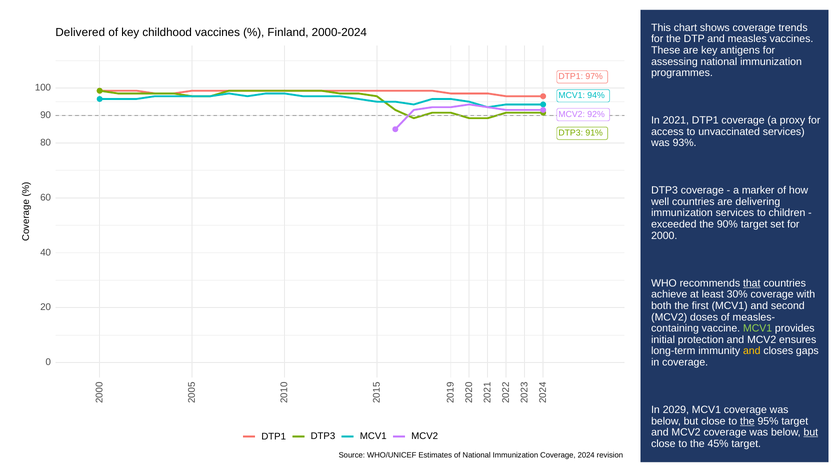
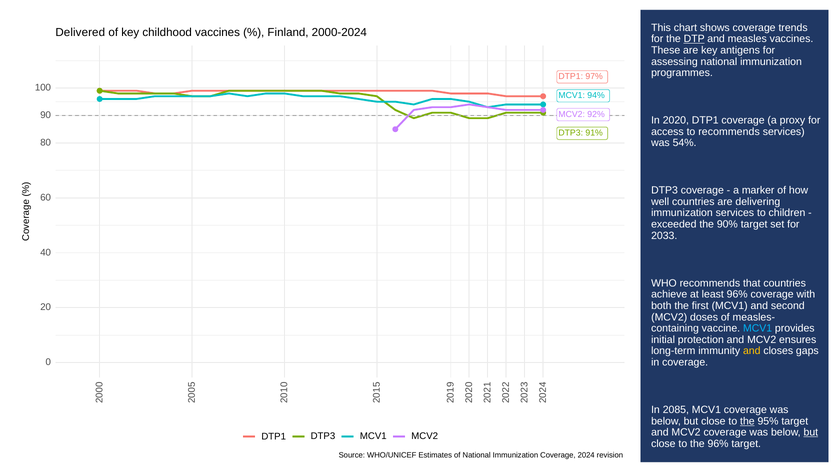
DTP underline: none -> present (694, 39)
2021: 2021 -> 2020 (676, 120)
to unvaccinated: unvaccinated -> recommends (729, 132)
93%: 93% -> 54% (685, 143)
2000: 2000 -> 2033 (664, 236)
that underline: present -> none (752, 283)
least 30%: 30% -> 96% (737, 294)
MCV1 colour: light green -> light blue (758, 328)
2029: 2029 -> 2085 (676, 410)
the 45%: 45% -> 96% (718, 444)
